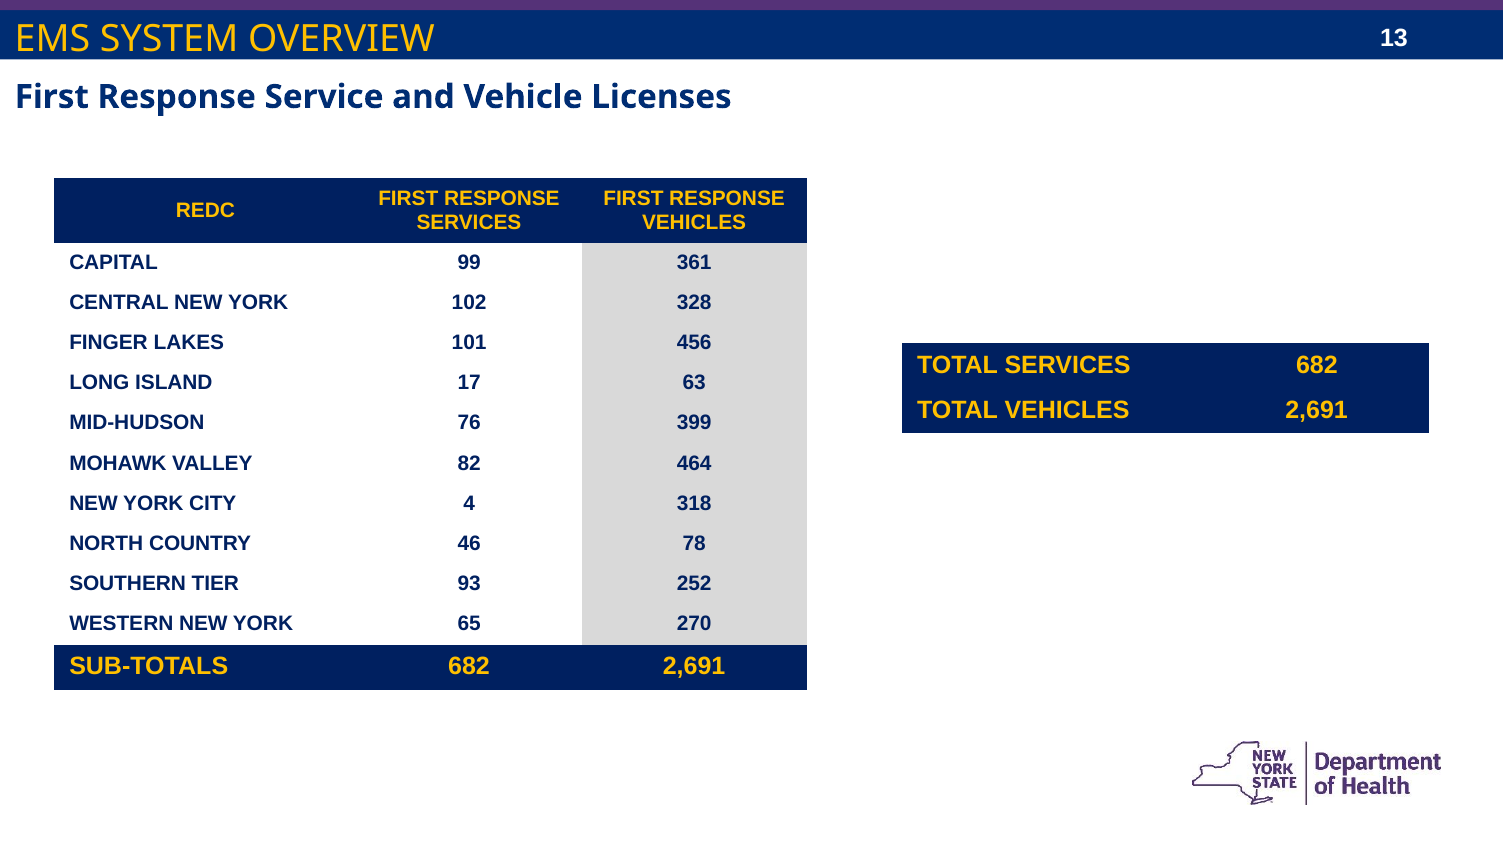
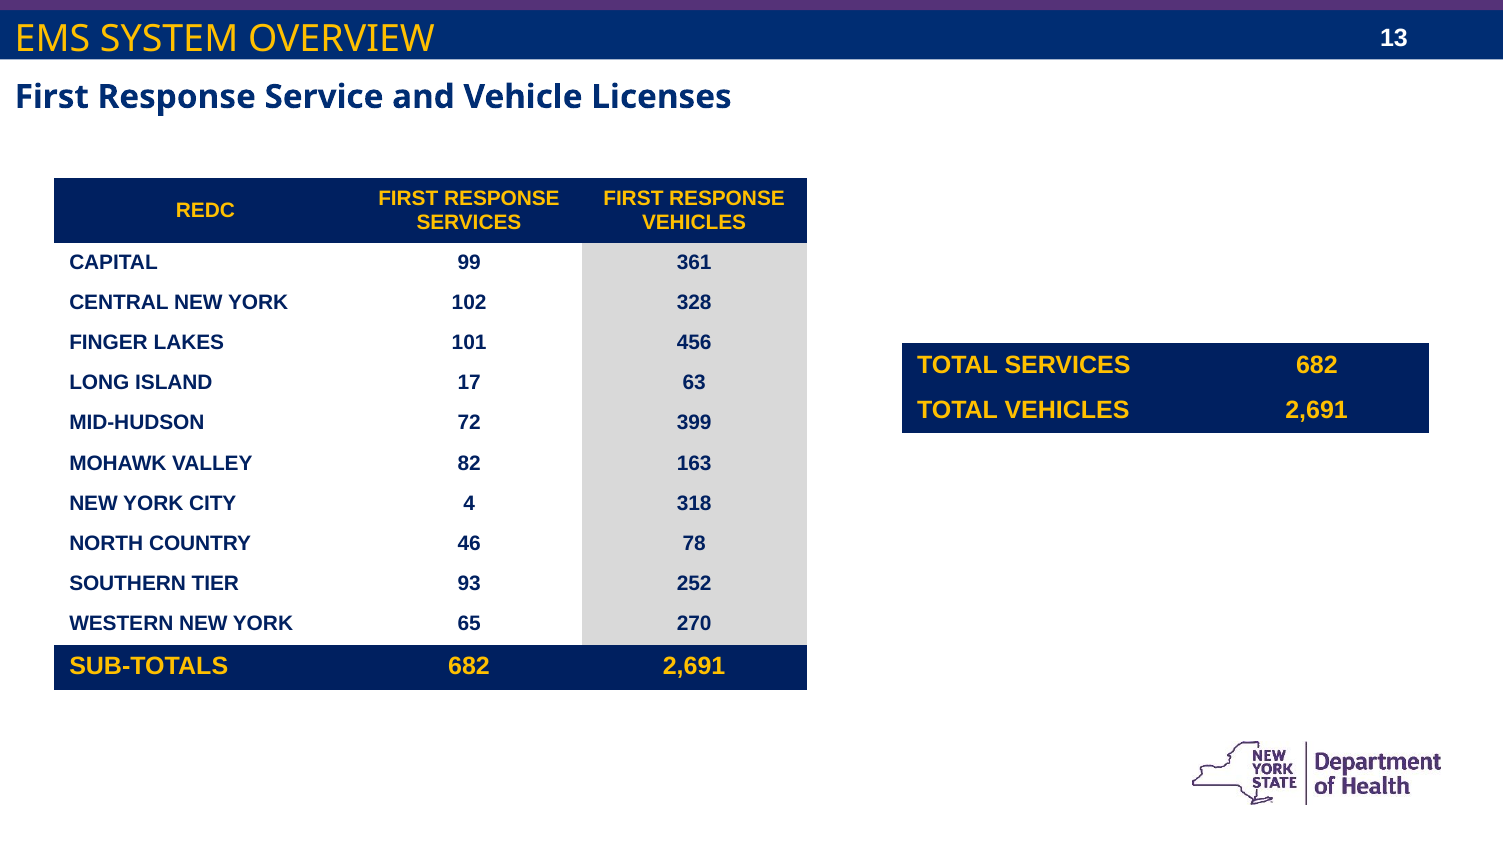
76: 76 -> 72 (469, 423)
464: 464 -> 163 (694, 463)
